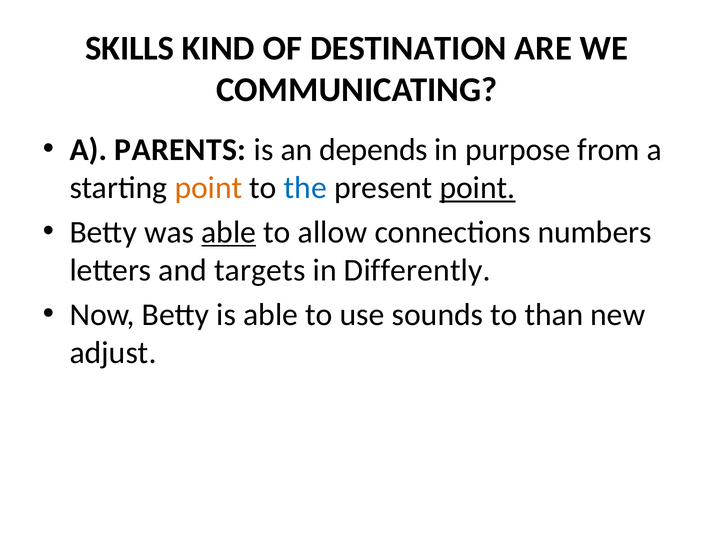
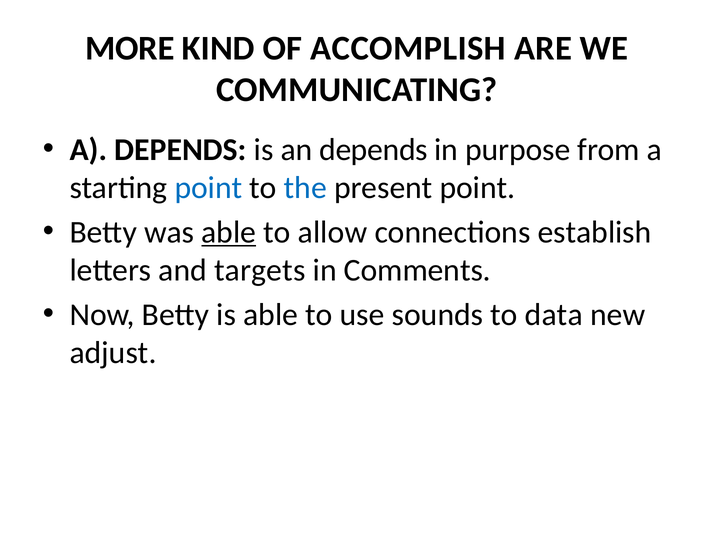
SKILLS: SKILLS -> MORE (130, 48)
DESTINATION: DESTINATION -> ACCOMPLISH (408, 48)
A PARENTS: PARENTS -> DEPENDS (180, 150)
point colour: orange -> blue (208, 188)
point underline: present -> none (477, 188)
numbers: numbers -> establish (595, 232)
Differently: Differently -> Comments (417, 270)
than: than -> data (554, 315)
